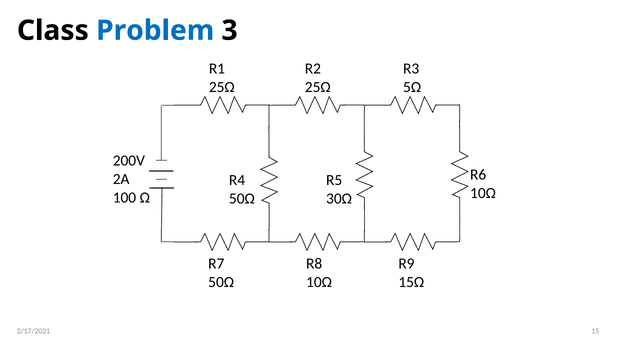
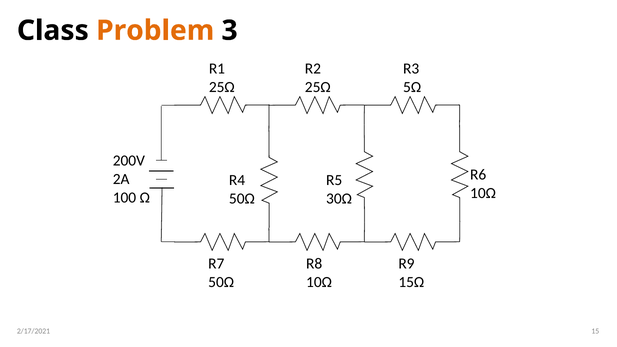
Problem colour: blue -> orange (155, 31)
